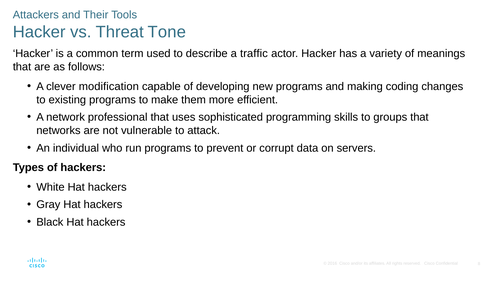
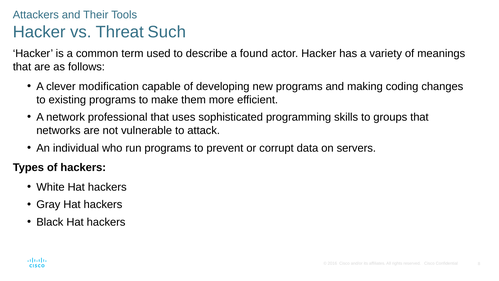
Tone: Tone -> Such (167, 32)
traffic: traffic -> found (254, 54)
